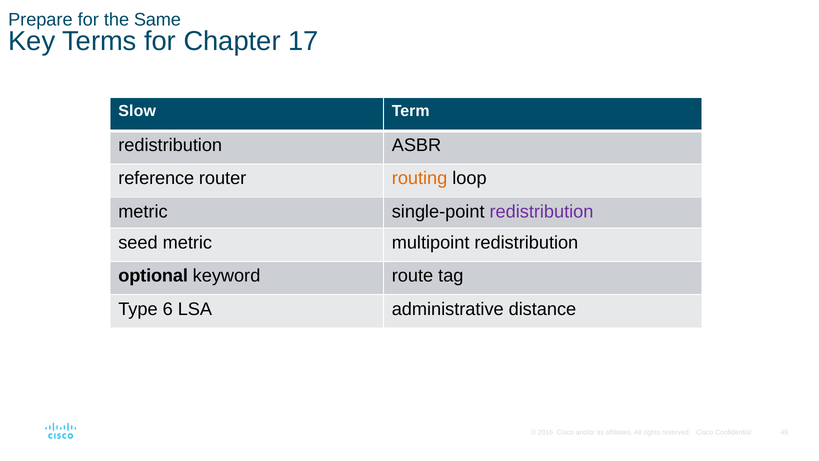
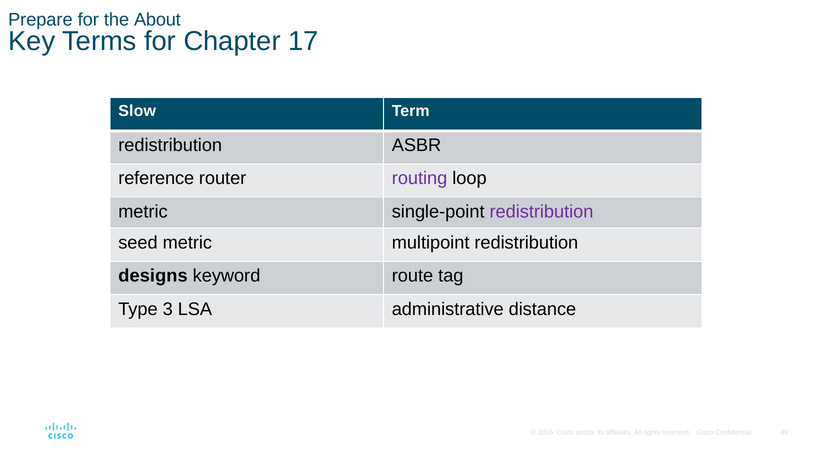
Same: Same -> About (157, 20)
routing colour: orange -> purple (420, 178)
optional: optional -> designs (153, 276)
6: 6 -> 3 (168, 309)
